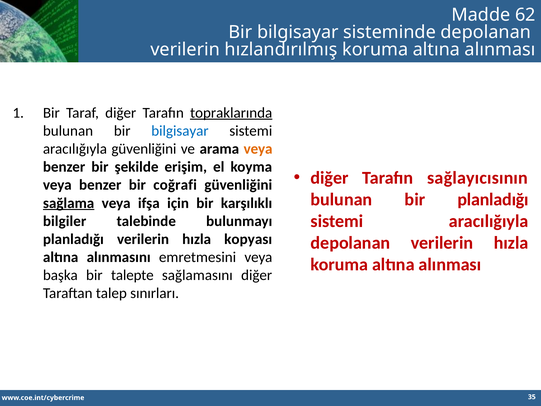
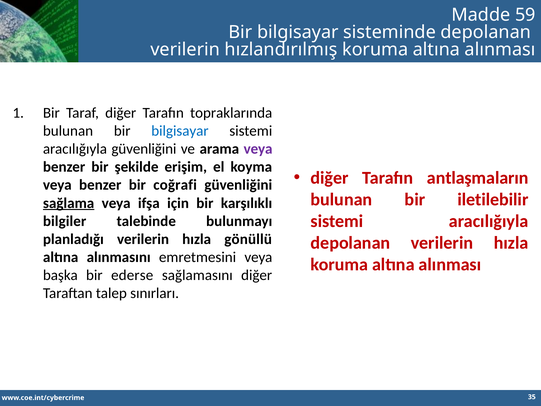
62: 62 -> 59 (525, 15)
topraklarında underline: present -> none (231, 113)
veya colour: orange -> purple (258, 149)
sağlayıcısının: sağlayıcısının -> antlaşmaların (478, 178)
bir planladığı: planladığı -> iletilebilir (493, 199)
kopyası: kopyası -> gönüllü (248, 239)
talepte: talepte -> ederse (132, 275)
